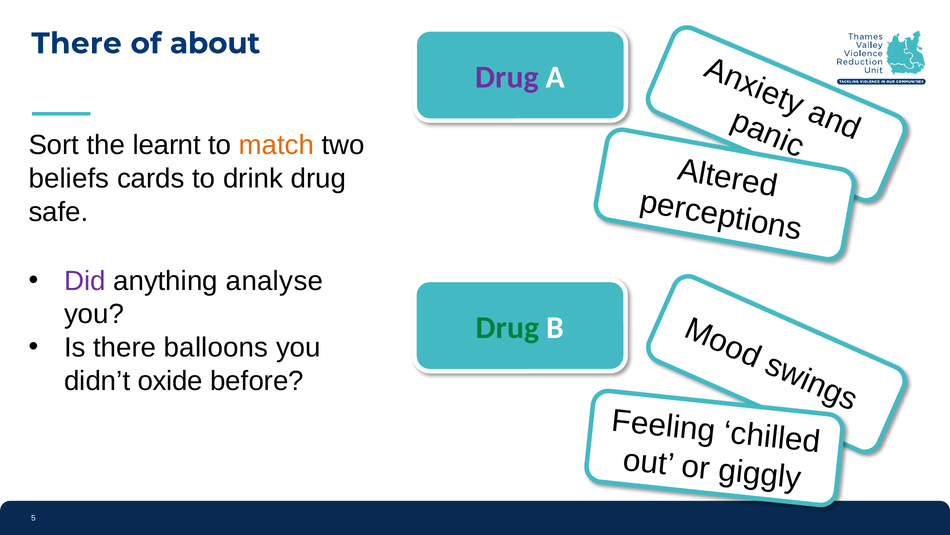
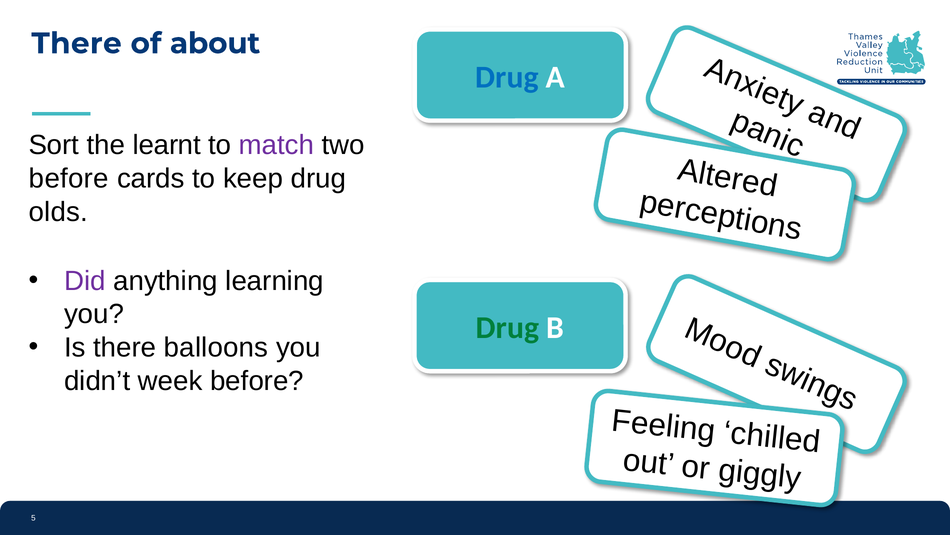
Drug colour: purple -> blue (507, 77)
match colour: orange -> purple (277, 145)
beliefs: beliefs -> before (69, 178)
drink: drink -> keep (253, 178)
safe: safe -> olds (58, 212)
analyse: analyse -> learning (275, 281)
oxide: oxide -> week (170, 380)
